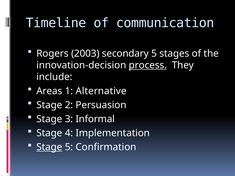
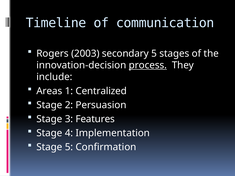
Alternative: Alternative -> Centralized (101, 91)
Informal: Informal -> Features (95, 119)
Stage underline: present -> none (49, 147)
